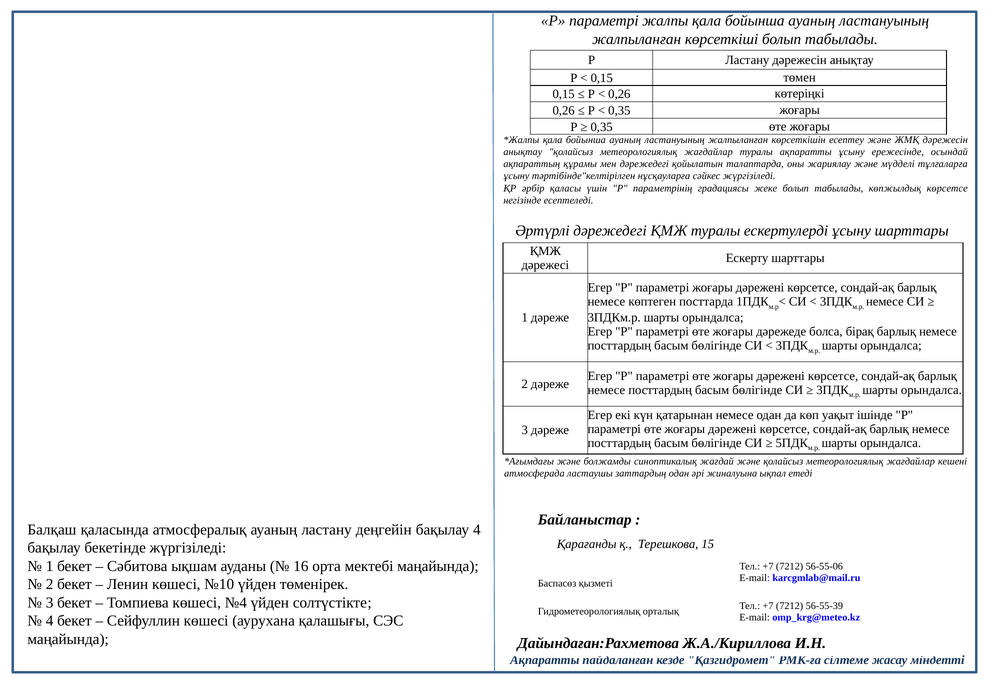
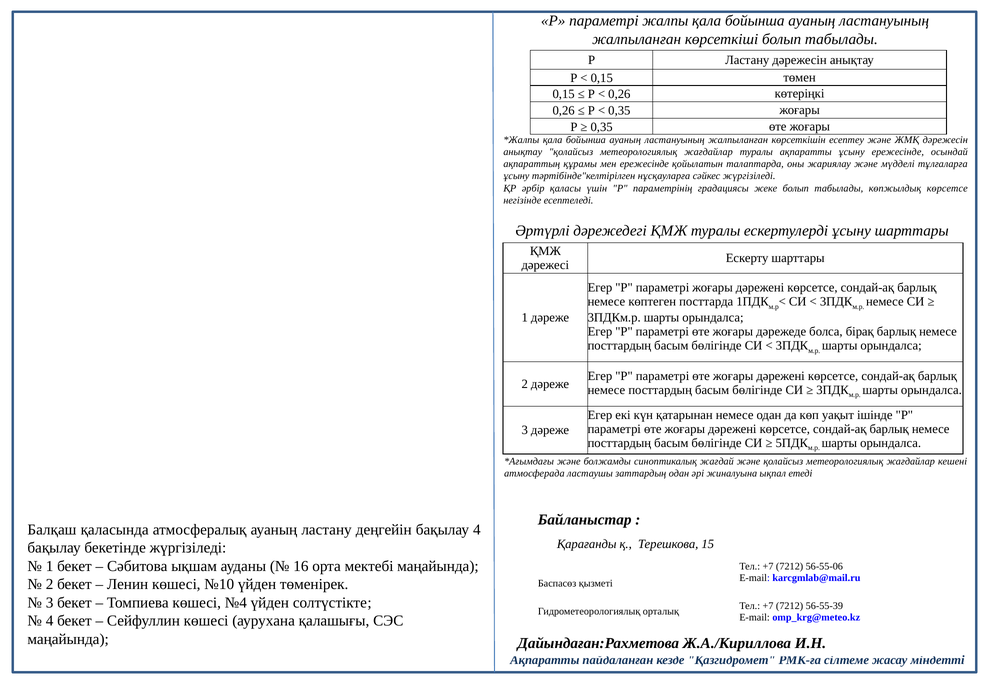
мен дәрежедегі: дәрежедегі -> ережесінде (644, 164)
